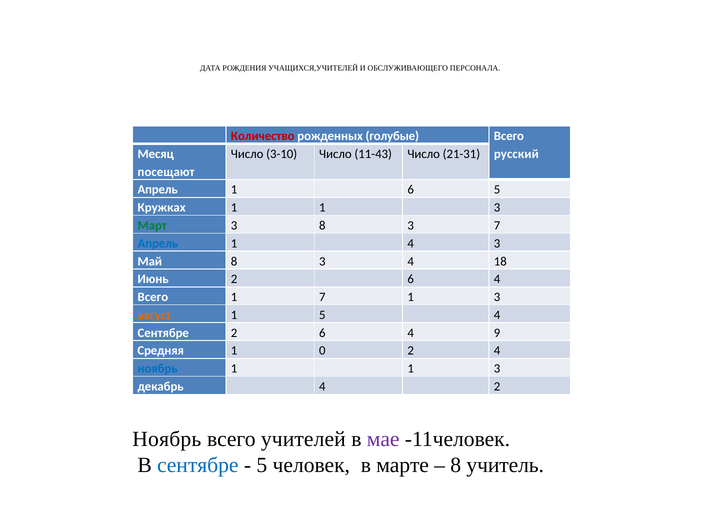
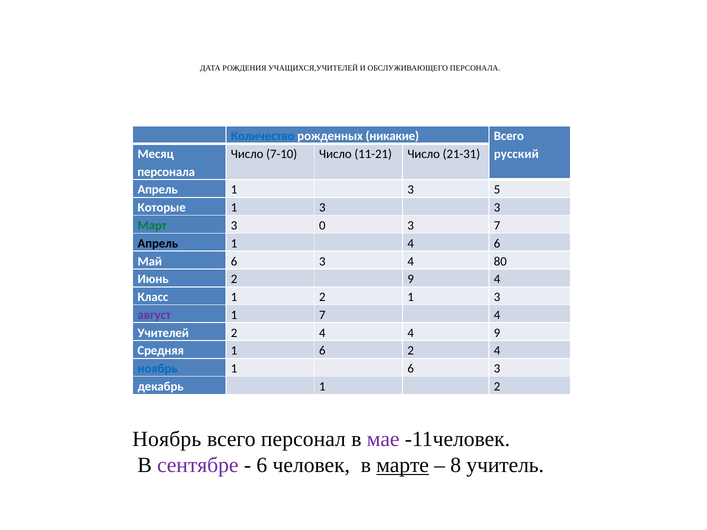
Количество colour: red -> blue (263, 136)
голубые: голубые -> никакие (392, 136)
3-10: 3-10 -> 7-10 (282, 154)
11-43: 11-43 -> 11-21 (373, 154)
посещают: посещают -> персонала (166, 172)
6: 6 -> 3 (411, 190)
Кружках: Кружках -> Которые (162, 208)
1: 1 -> 3 (322, 208)
3 8: 8 -> 0 (322, 226)
Апрель colour: blue -> black (158, 244)
4 3: 3 -> 6 (497, 244)
Май 8: 8 -> 6 (234, 261)
18: 18 -> 80 (500, 261)
Июнь 2 6: 6 -> 9 (411, 279)
Всего: Всего -> Класс (153, 297)
7: 7 -> 2 (322, 297)
август colour: orange -> purple (154, 315)
1 5: 5 -> 7 (322, 315)
Сентябре: Сентябре -> Учителей (163, 333)
6: 6 -> 4 (322, 333)
0: 0 -> 6 (322, 351)
1: 1 -> 6 (411, 369)
декабрь 4: 4 -> 1 (322, 387)
учителей: учителей -> персонал (303, 439)
сентябре colour: blue -> purple (198, 465)
5: 5 -> 6 (262, 465)
марте underline: none -> present (403, 465)
